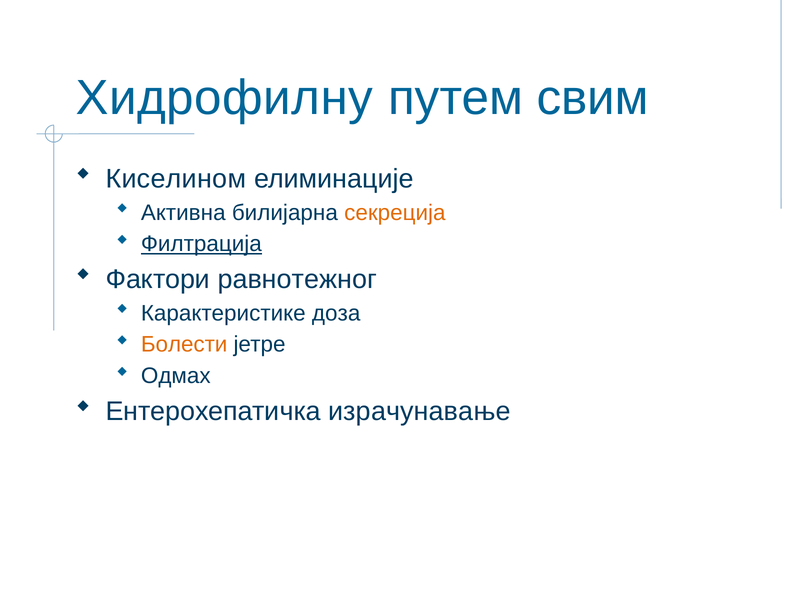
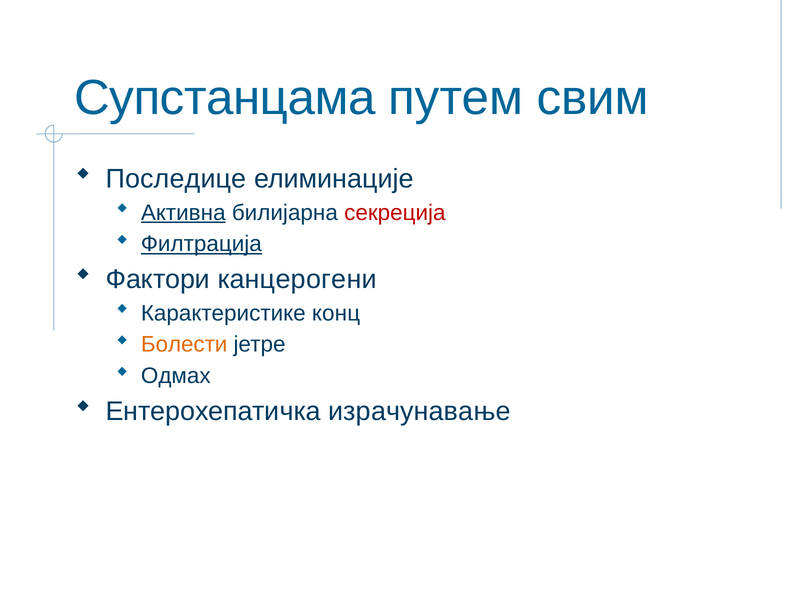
Хидрофилну: Хидрофилну -> Супстанцама (225, 98)
Киселином: Киселином -> Последице (176, 179)
Активна underline: none -> present (183, 213)
секреција colour: orange -> red (395, 213)
равнотежног: равнотежног -> канцерогени (297, 279)
доза: доза -> конц (336, 313)
